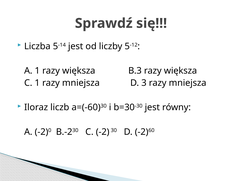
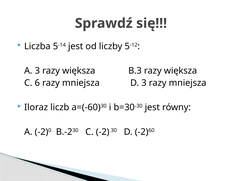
A 1: 1 -> 3 (37, 71)
C 1: 1 -> 6 (37, 83)
